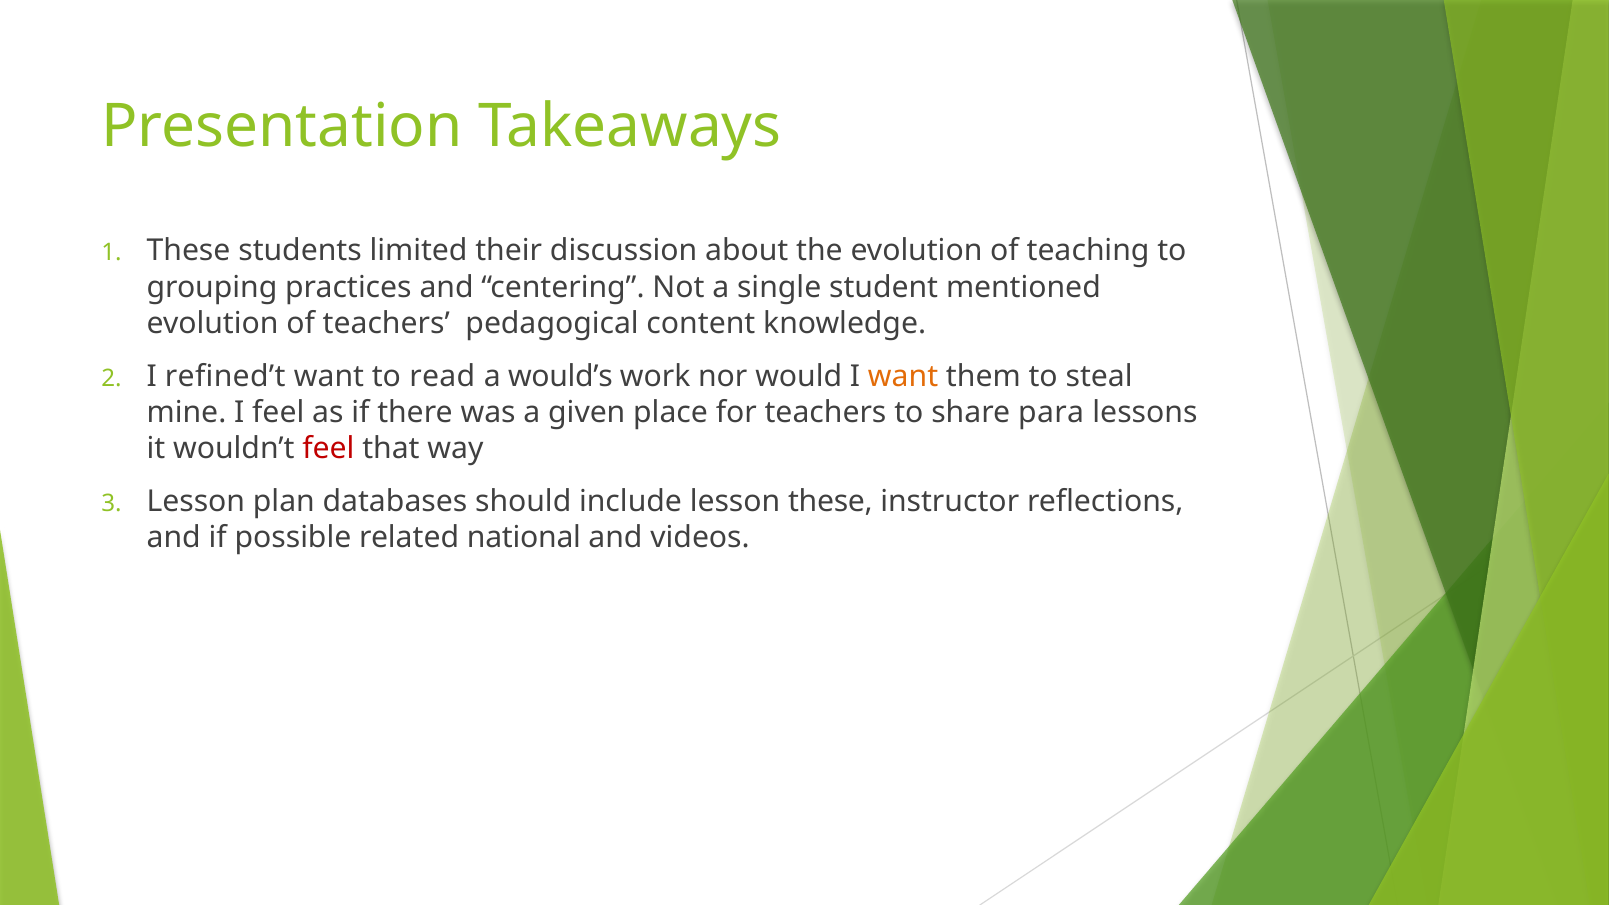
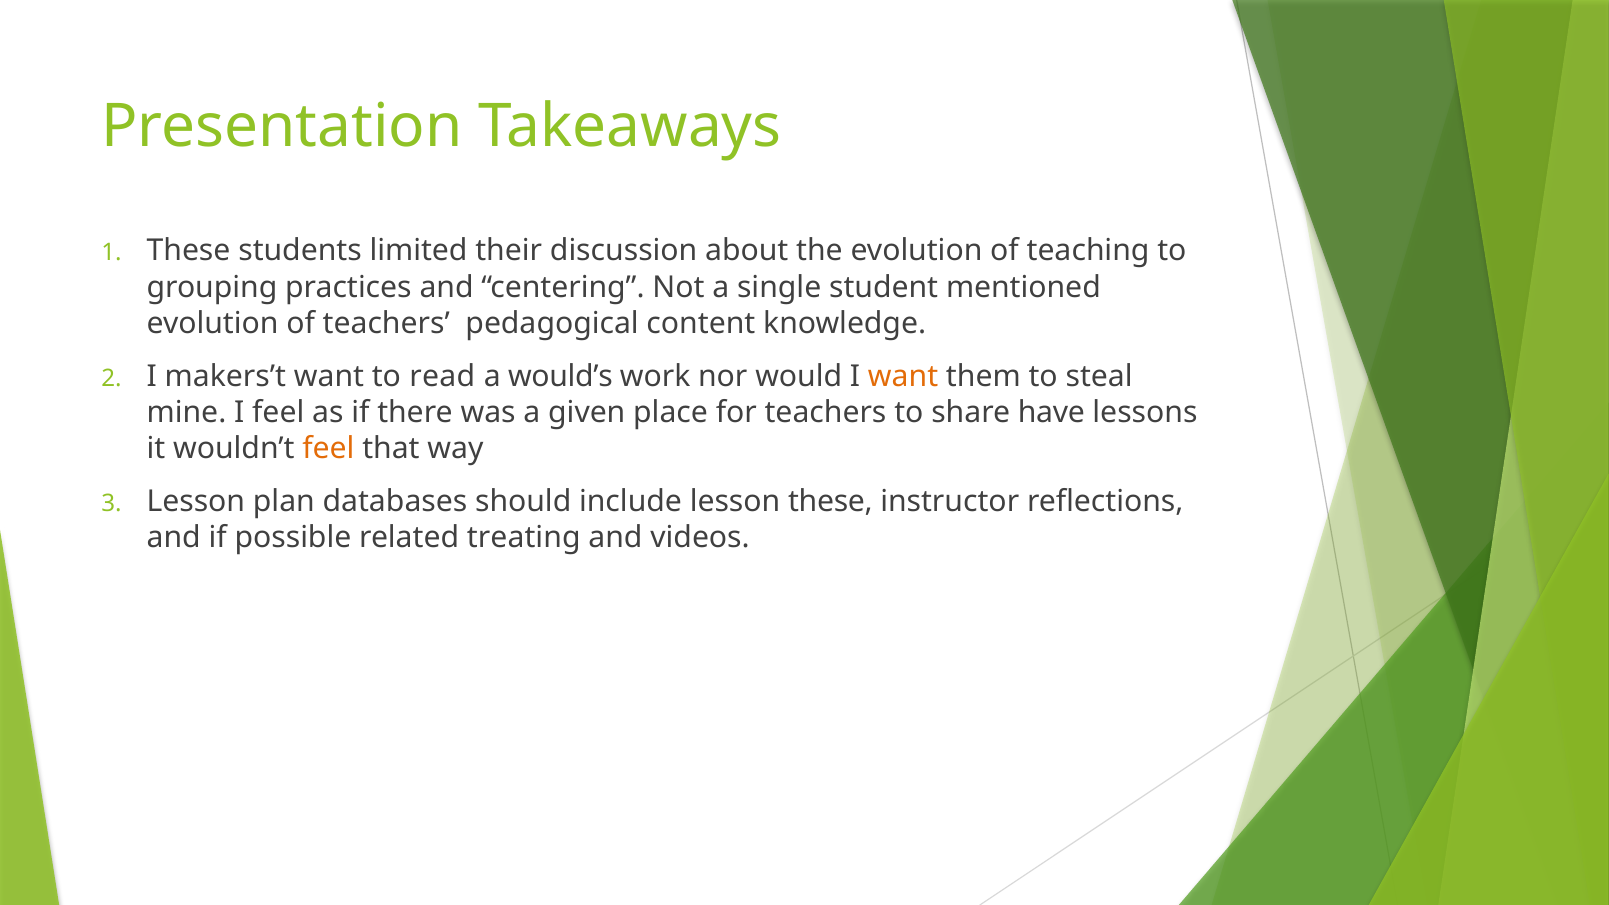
refined’t: refined’t -> makers’t (225, 376)
para: para -> have (1051, 413)
feel colour: red -> orange (328, 449)
national: national -> treating (524, 538)
